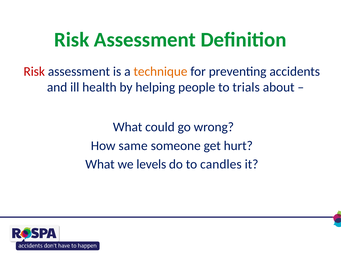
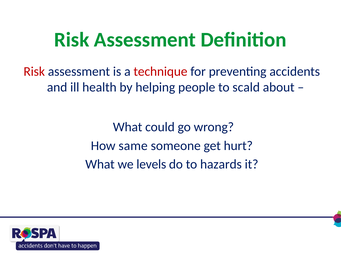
technique colour: orange -> red (160, 71)
trials: trials -> scald (246, 87)
candles: candles -> hazards (221, 164)
